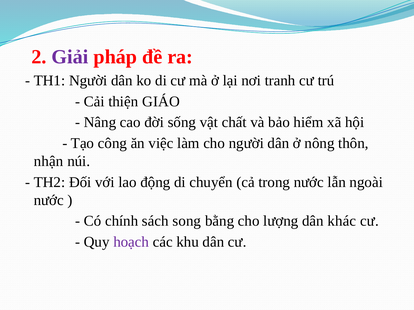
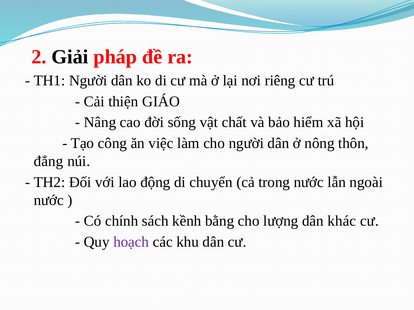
Giải colour: purple -> black (70, 57)
tranh: tranh -> riêng (280, 81)
nhận: nhận -> đẳng (49, 161)
song: song -> kềnh (187, 221)
